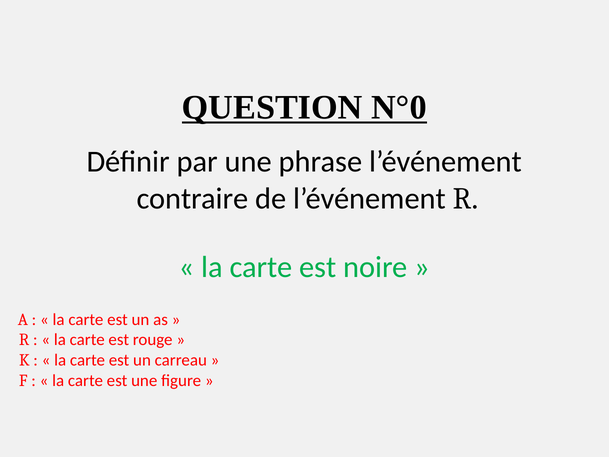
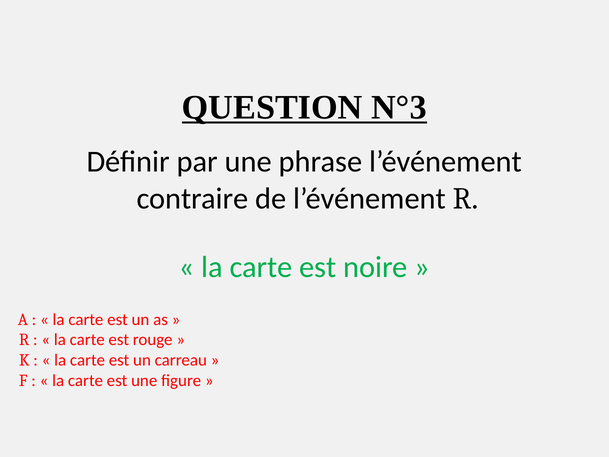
N°0: N°0 -> N°3 (399, 107)
